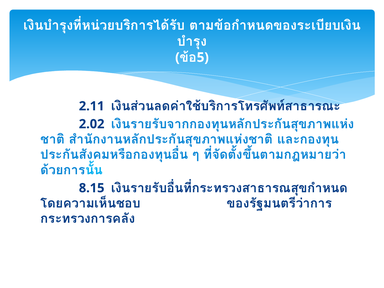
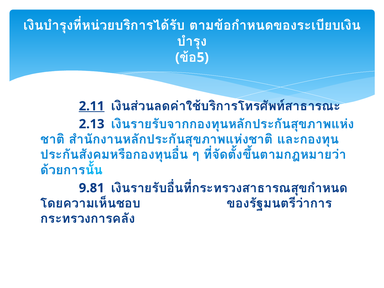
2.11 underline: none -> present (92, 106)
2.02: 2.02 -> 2.13 (92, 124)
8.15: 8.15 -> 9.81 (92, 188)
